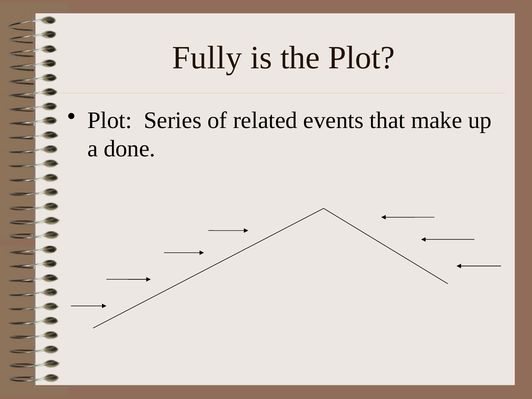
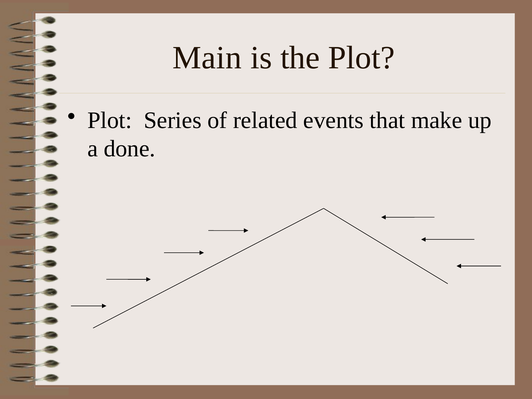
Fully: Fully -> Main (207, 58)
